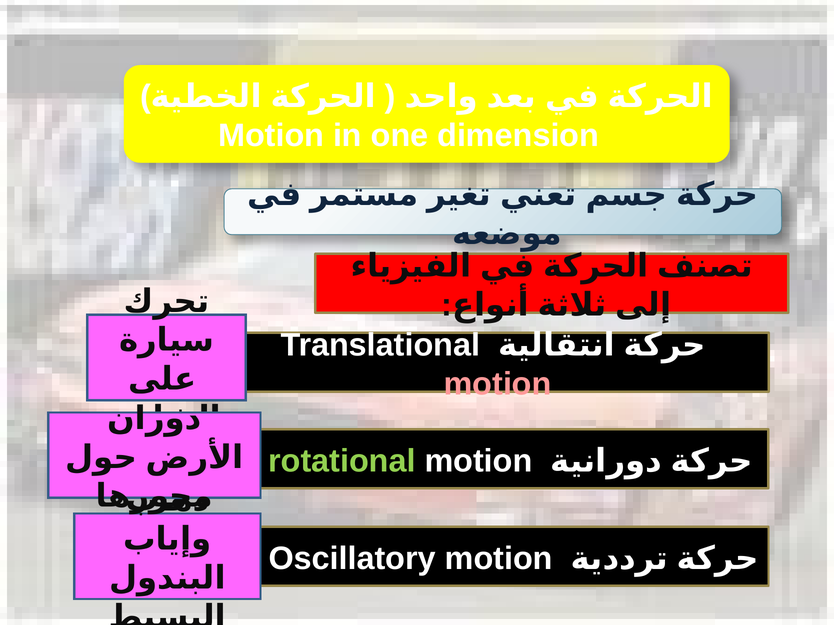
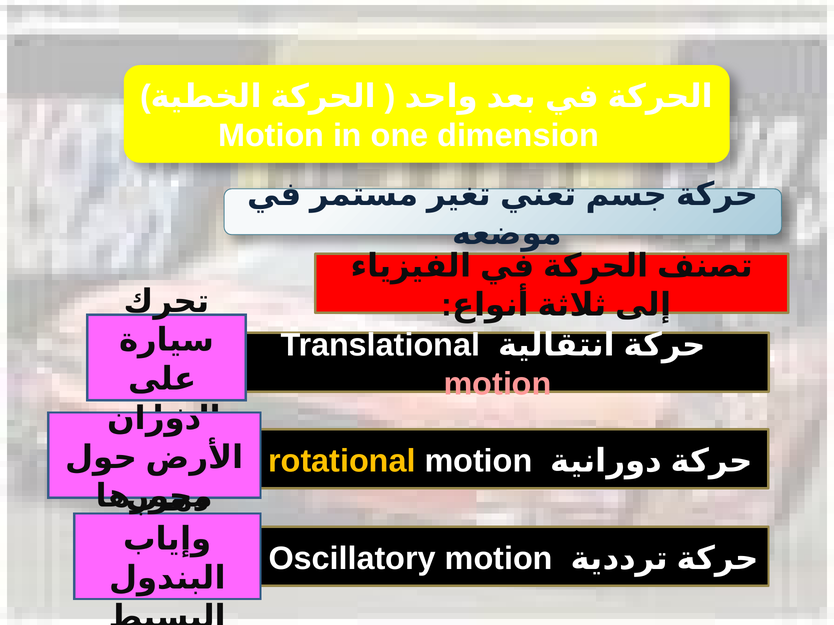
rotational colour: light green -> yellow (342, 461)
